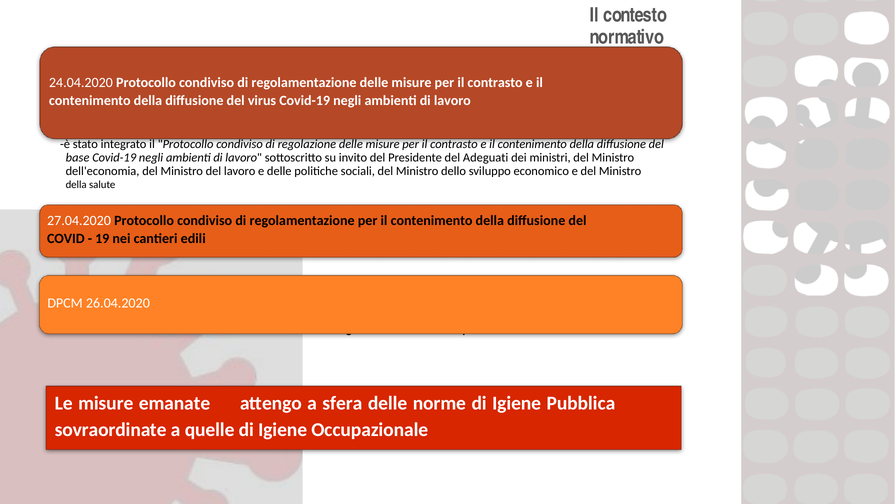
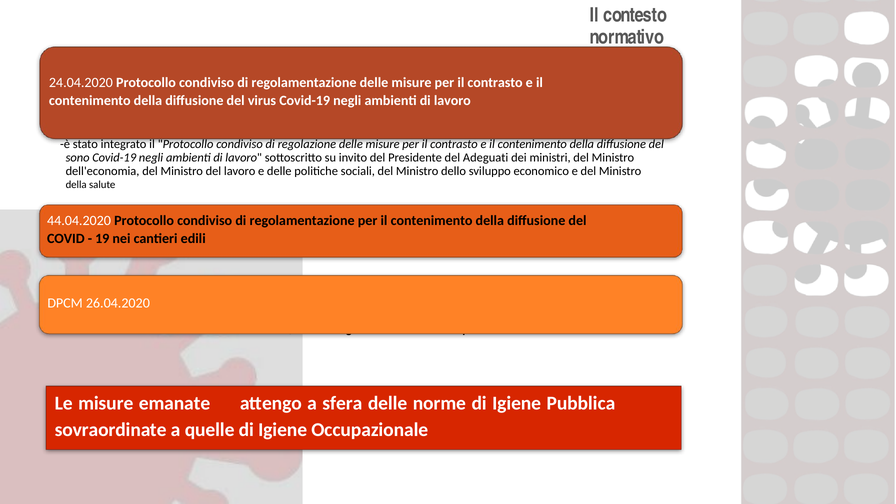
base: base -> sono (78, 158)
27.04.2020: 27.04.2020 -> 44.04.2020 (79, 221)
